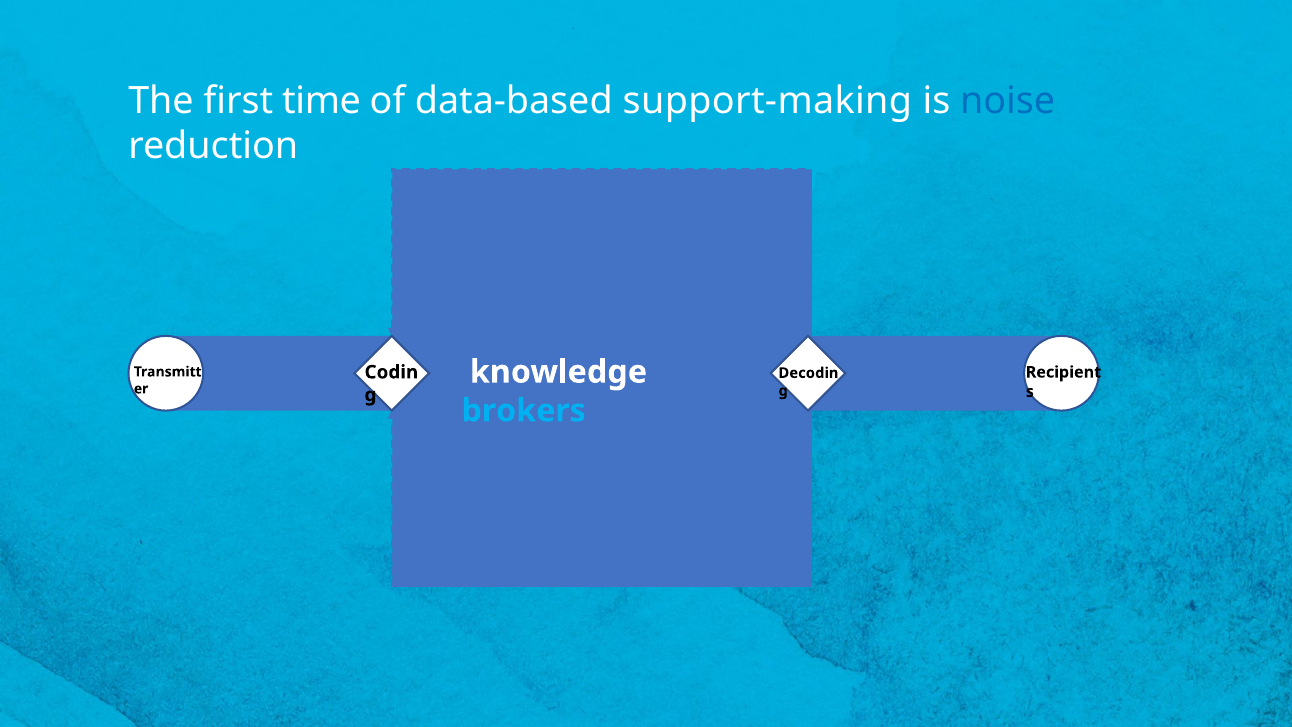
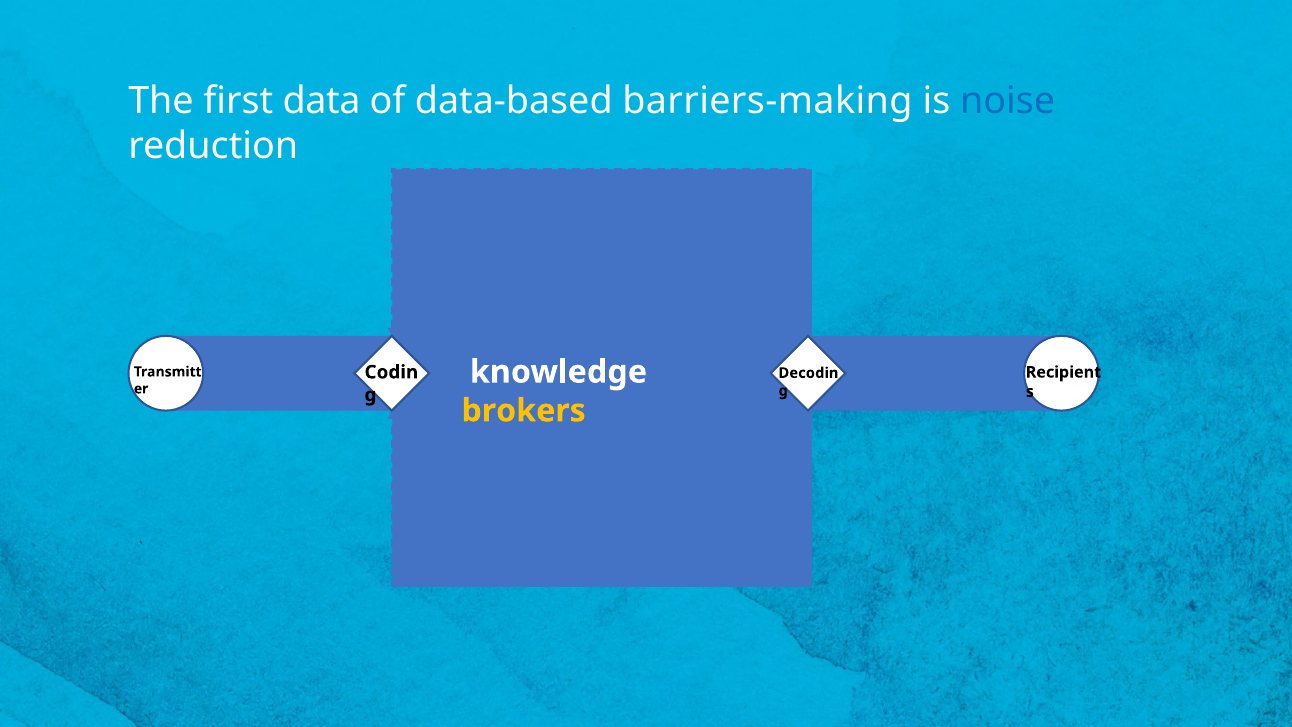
first time: time -> data (322, 101)
support-making: support-making -> barriers-making (767, 101)
brokers colour: light blue -> yellow (524, 411)
